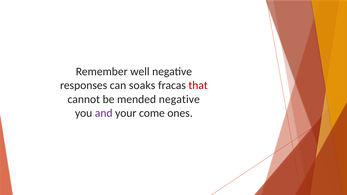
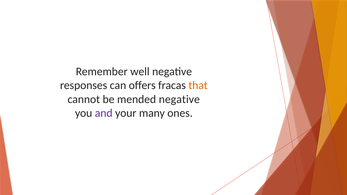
soaks: soaks -> offers (142, 85)
that colour: red -> orange (198, 85)
come: come -> many (152, 113)
